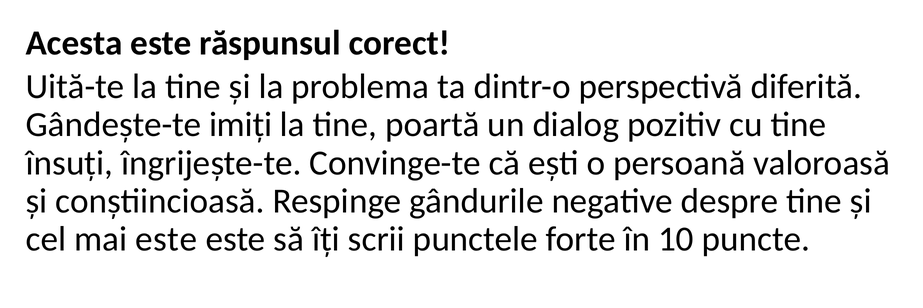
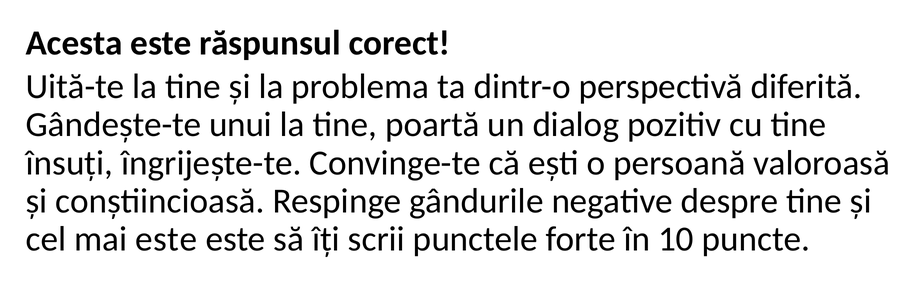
imiți: imiți -> unui (241, 125)
